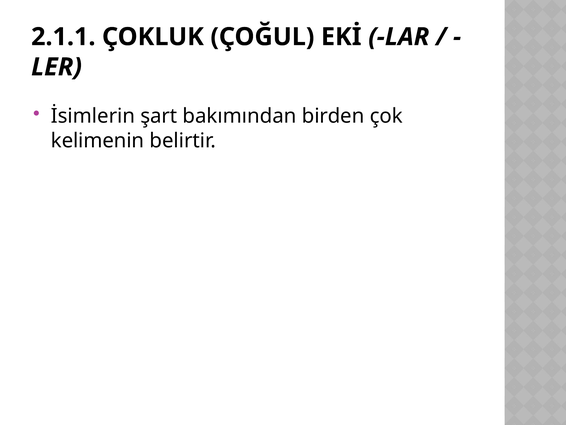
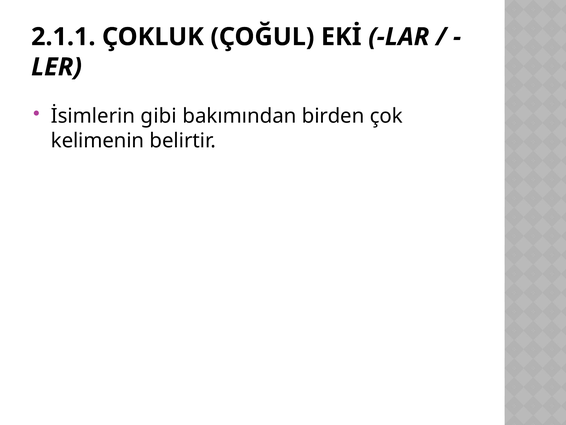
şart: şart -> gibi (159, 116)
